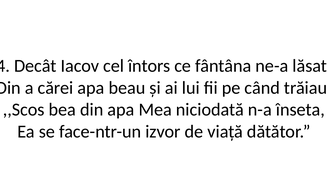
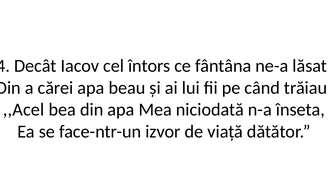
,,Scos: ,,Scos -> ,,Acel (24, 109)
